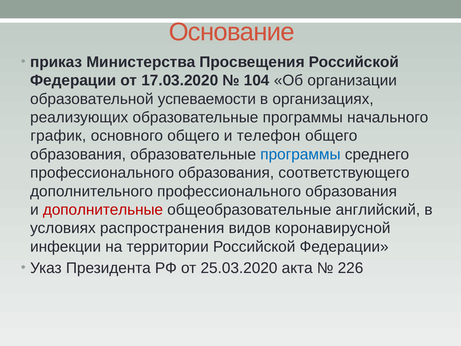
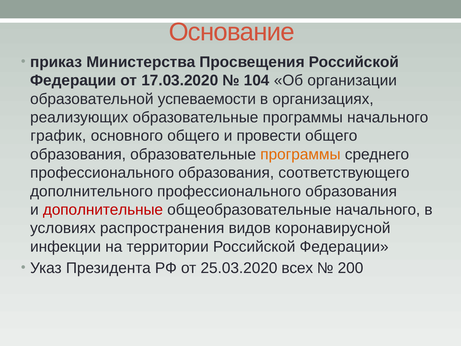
телефон: телефон -> провести (269, 136)
программы colour: blue -> orange (300, 154)
общеобразовательные английский: английский -> начального (378, 210)
акта: акта -> всех (297, 268)
226: 226 -> 200 (350, 268)
